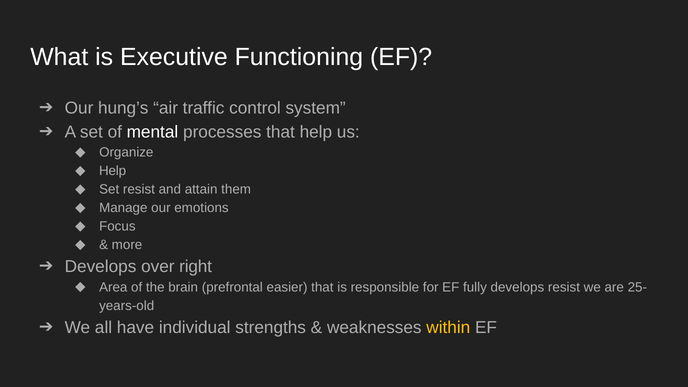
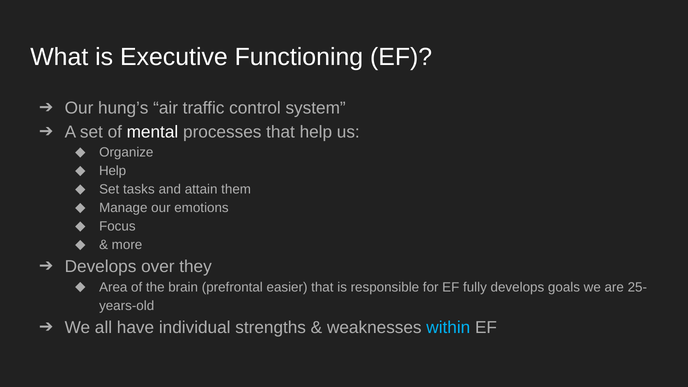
Set resist: resist -> tasks (139, 189)
right: right -> they (196, 267)
develops resist: resist -> goals (564, 287)
within colour: yellow -> light blue (448, 327)
